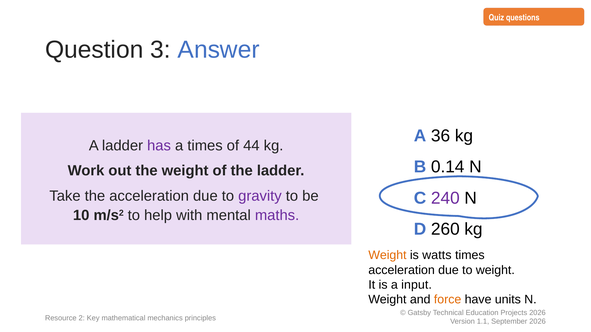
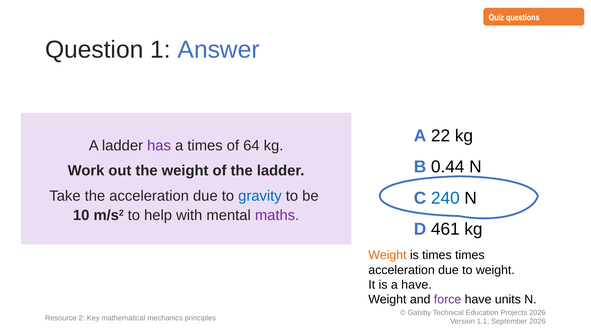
3: 3 -> 1 (161, 50)
36: 36 -> 22 (441, 136)
44: 44 -> 64 (251, 146)
0.14: 0.14 -> 0.44 (448, 167)
gravity colour: purple -> blue (260, 196)
240 colour: purple -> blue (445, 198)
260: 260 -> 461 (445, 230)
is watts: watts -> times (437, 256)
a input: input -> have (417, 285)
force colour: orange -> purple (448, 300)
